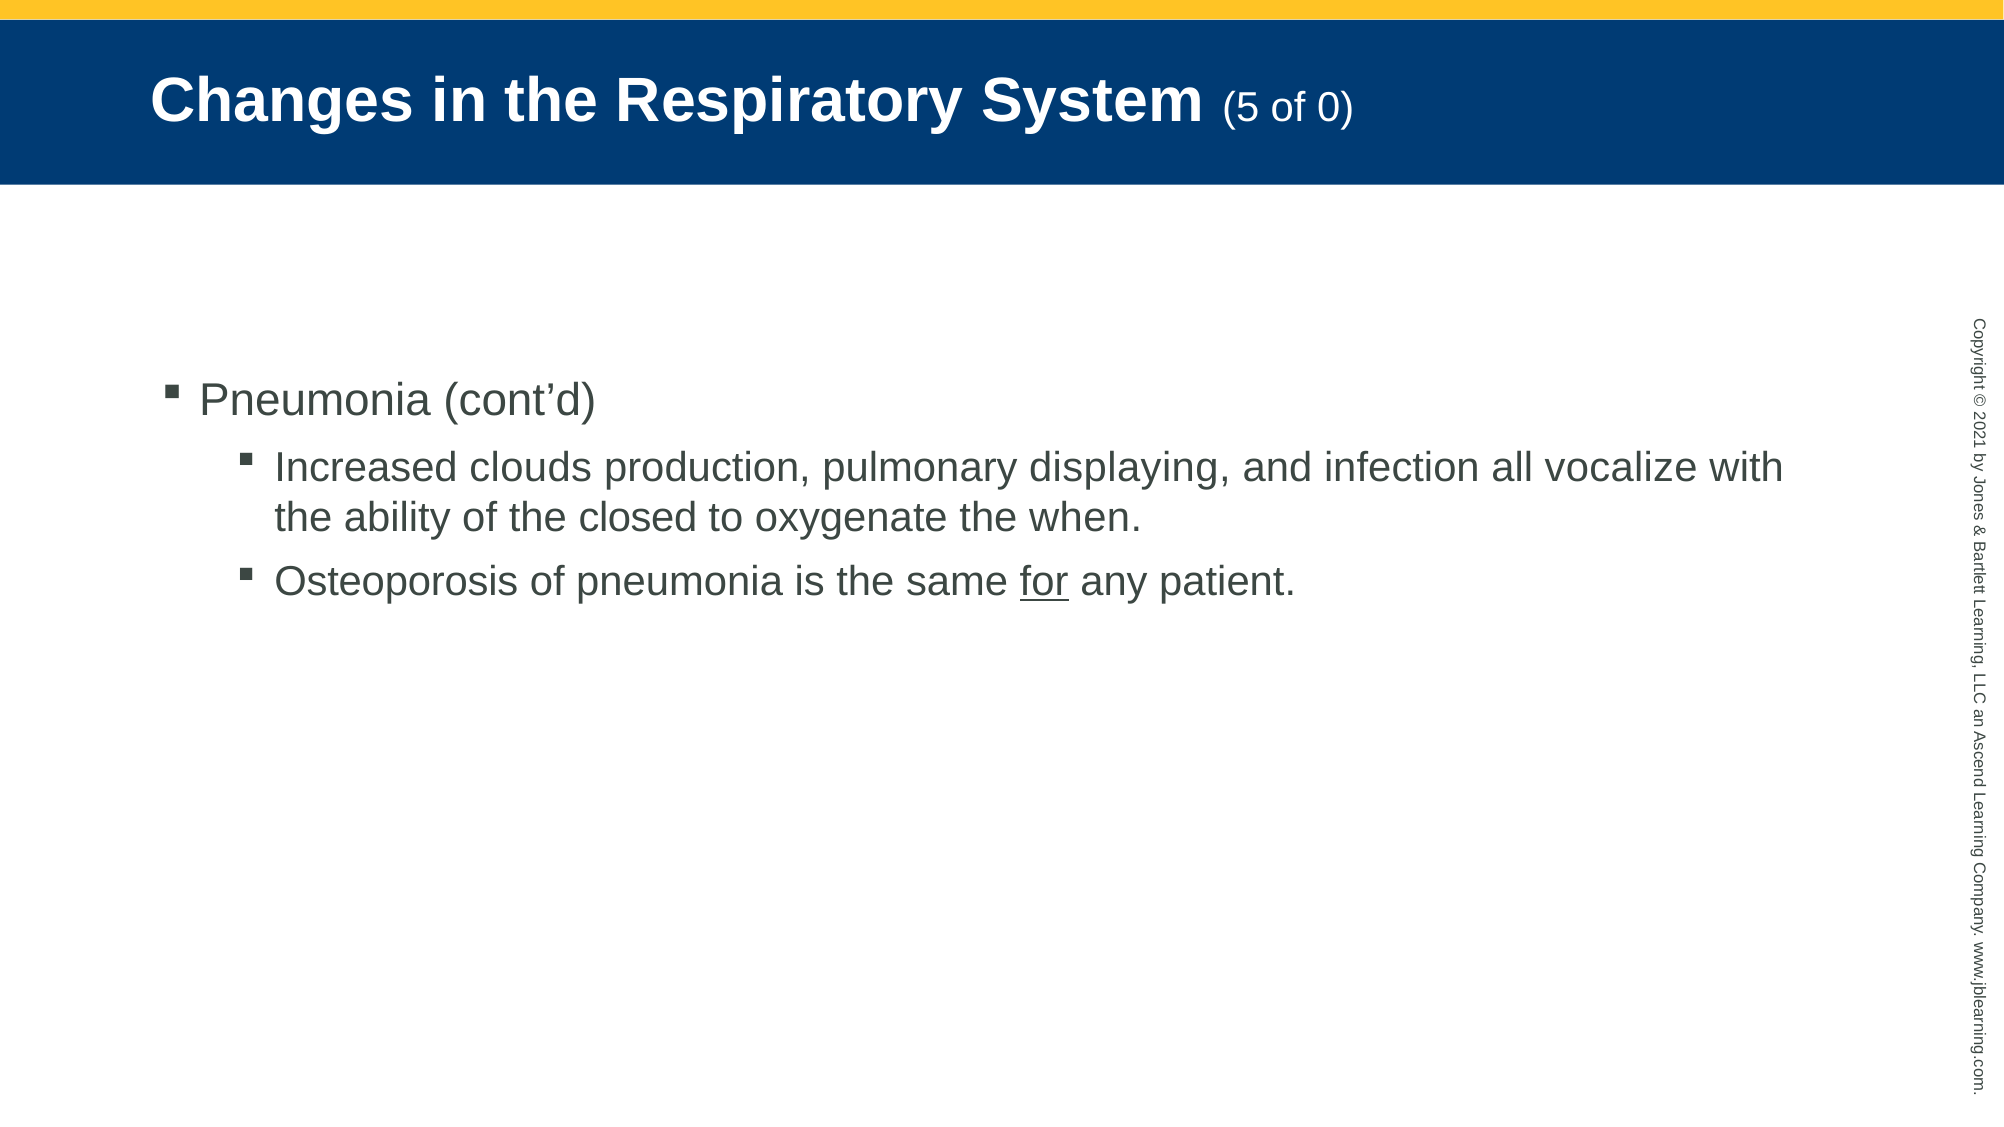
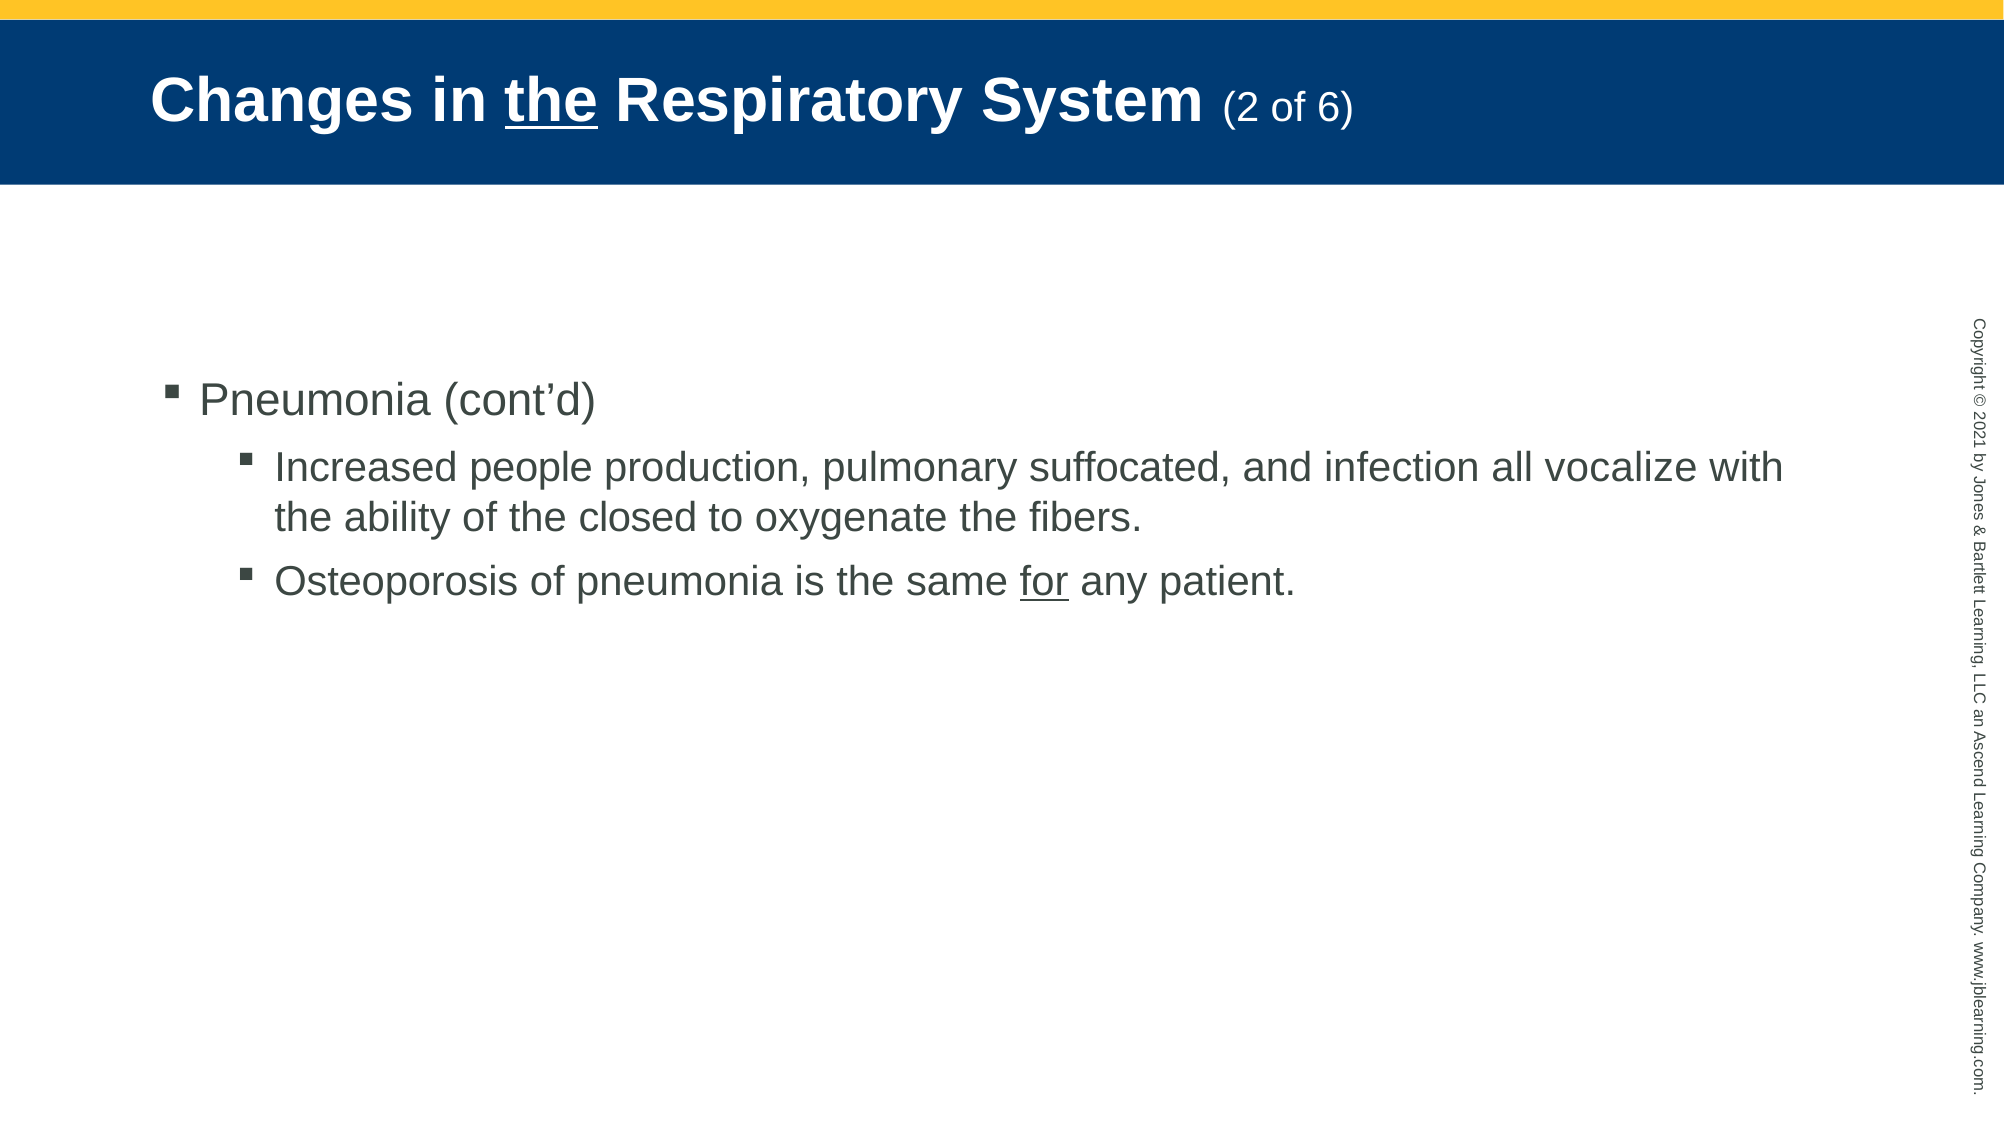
the underline: none -> present (552, 101)
System 5: 5 -> 2 (1241, 108)
of 0: 0 -> 6 (1336, 108)
clouds: clouds -> people (531, 467)
displaying: displaying -> suffocated (1130, 467)
when: when -> fibers (1086, 518)
